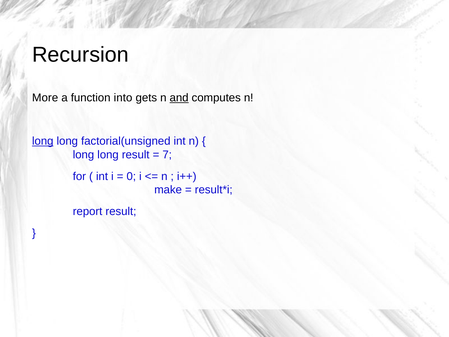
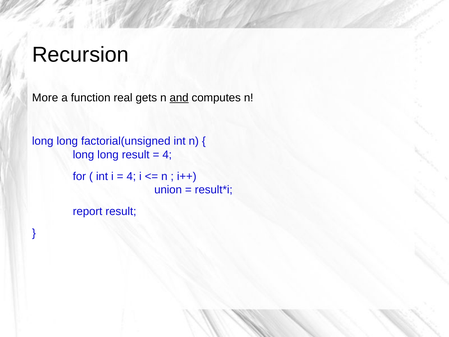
into: into -> real (123, 98)
long underline: present -> none (43, 141)
7: 7 -> 4 (167, 155)
0: 0 -> 4 (131, 176)
make: make -> union (168, 190)
